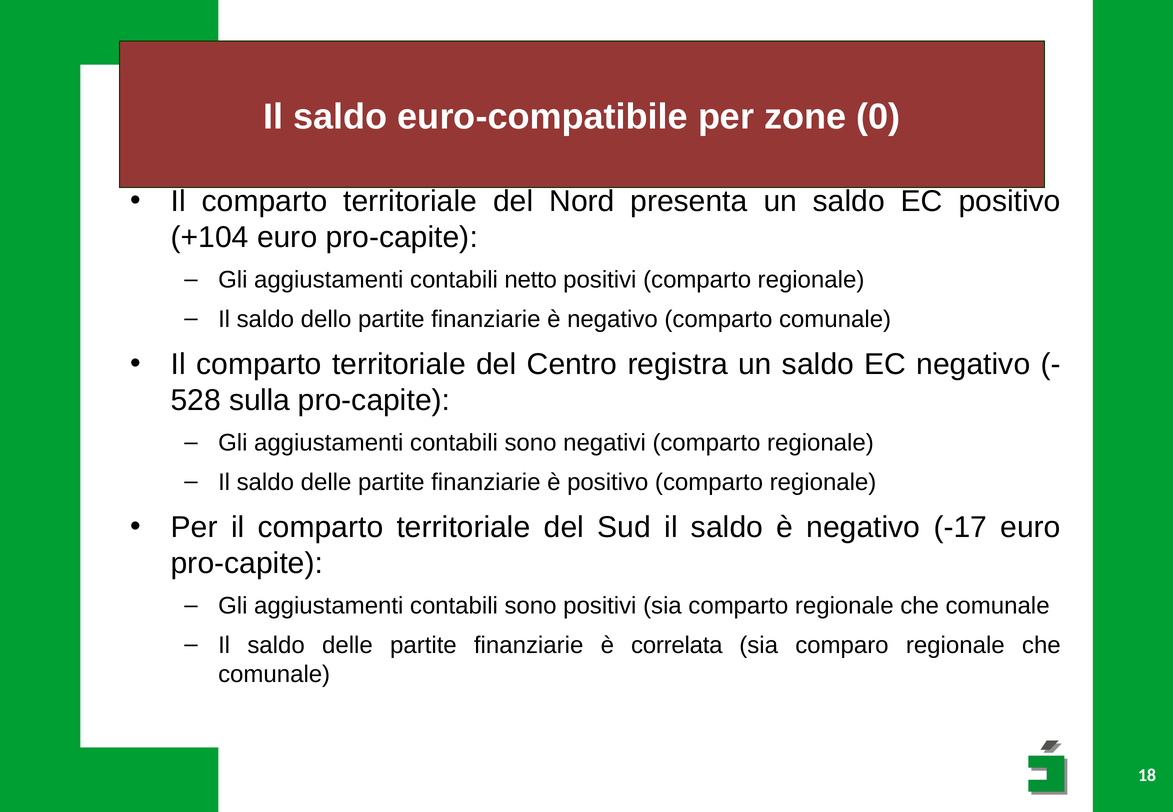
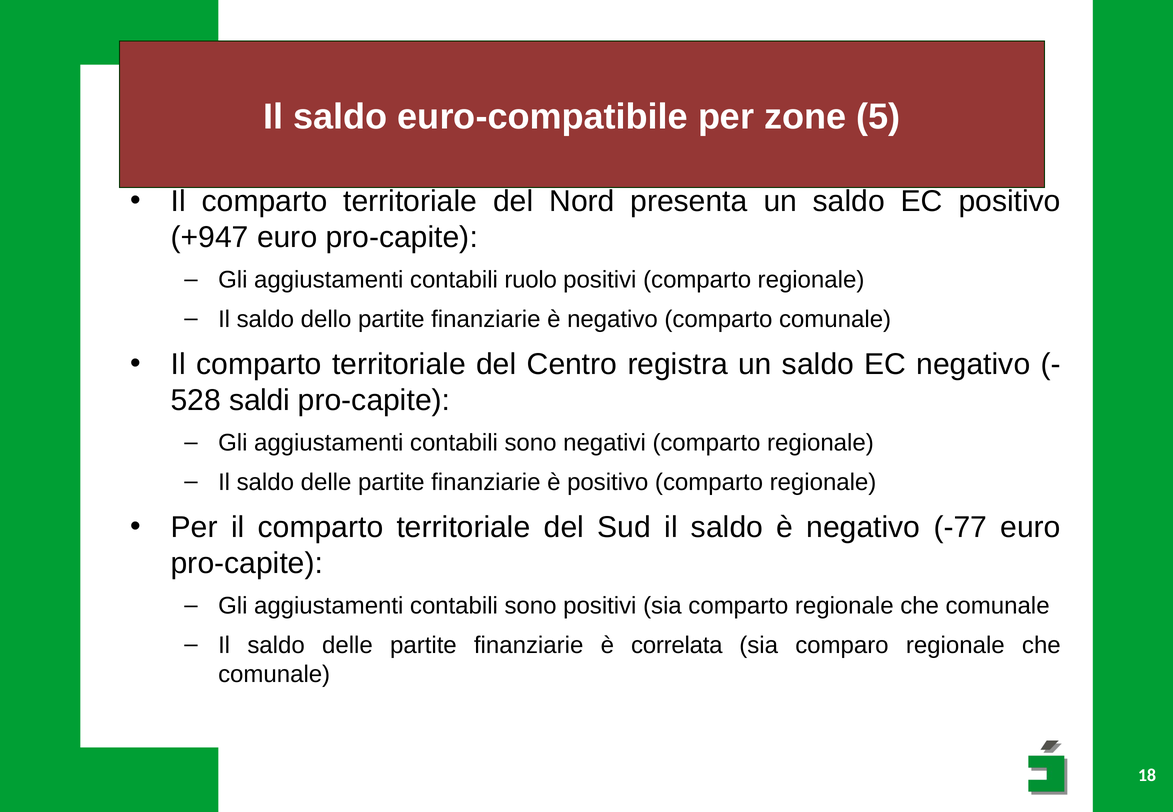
0: 0 -> 5 (878, 117)
+104: +104 -> +947 (210, 237)
netto: netto -> ruolo (531, 280)
sulla: sulla -> saldi (260, 400)
-17: -17 -> -77 (960, 527)
